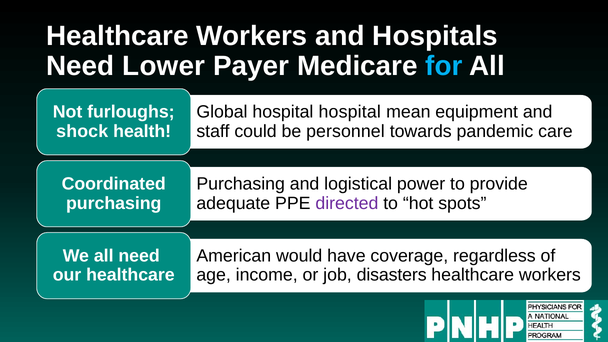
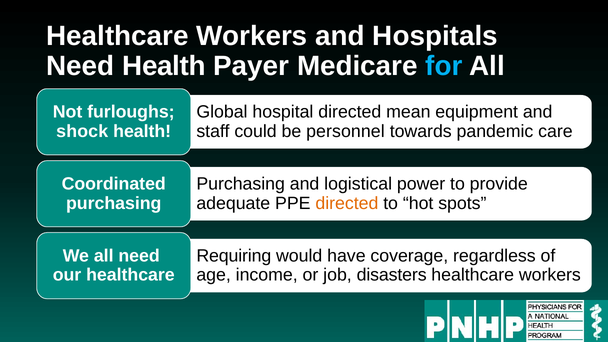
Need Lower: Lower -> Health (164, 66)
hospital hospital: hospital -> directed (350, 112)
directed colour: purple -> orange (347, 203)
American: American -> Requiring (234, 256)
